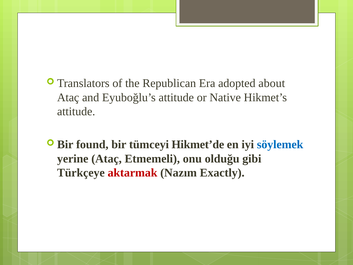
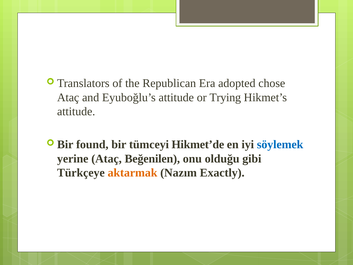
about: about -> chose (272, 83)
Native: Native -> Trying (225, 97)
Etmemeli: Etmemeli -> Beğenilen (152, 159)
aktarmak colour: red -> orange (133, 173)
